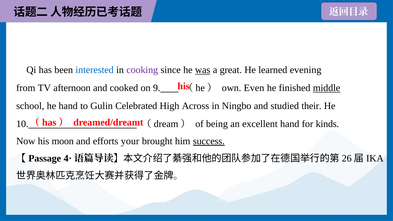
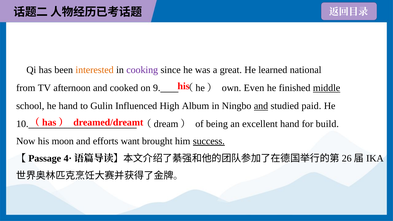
interested colour: blue -> orange (95, 70)
was underline: present -> none (203, 70)
evening: evening -> national (306, 70)
Celebrated: Celebrated -> Influenced (136, 106)
Across: Across -> Album (196, 106)
and underline: none -> present (261, 106)
their: their -> paid (311, 106)
kinds: kinds -> build (327, 124)
your: your -> want (130, 141)
